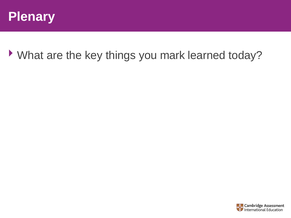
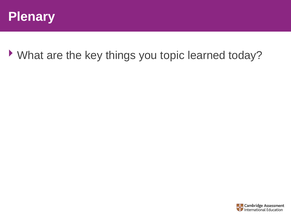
mark: mark -> topic (172, 55)
